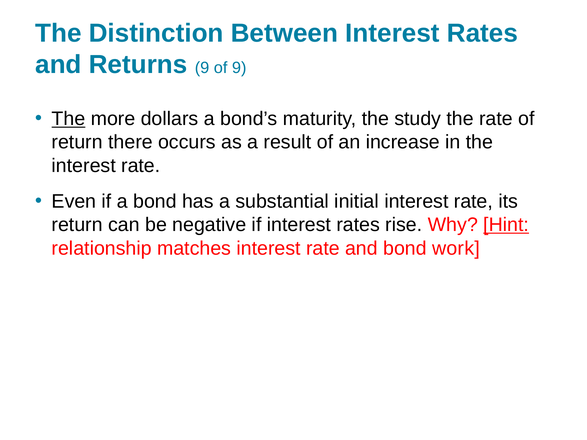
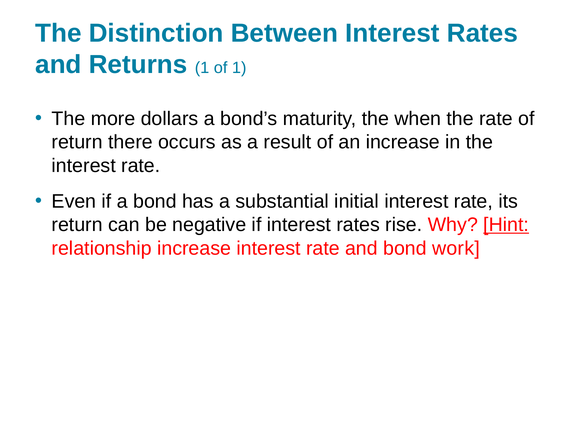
Returns 9: 9 -> 1 (202, 68)
of 9: 9 -> 1 (239, 68)
The underline: present -> none (68, 119)
study: study -> when (418, 119)
relationship matches: matches -> increase (194, 248)
